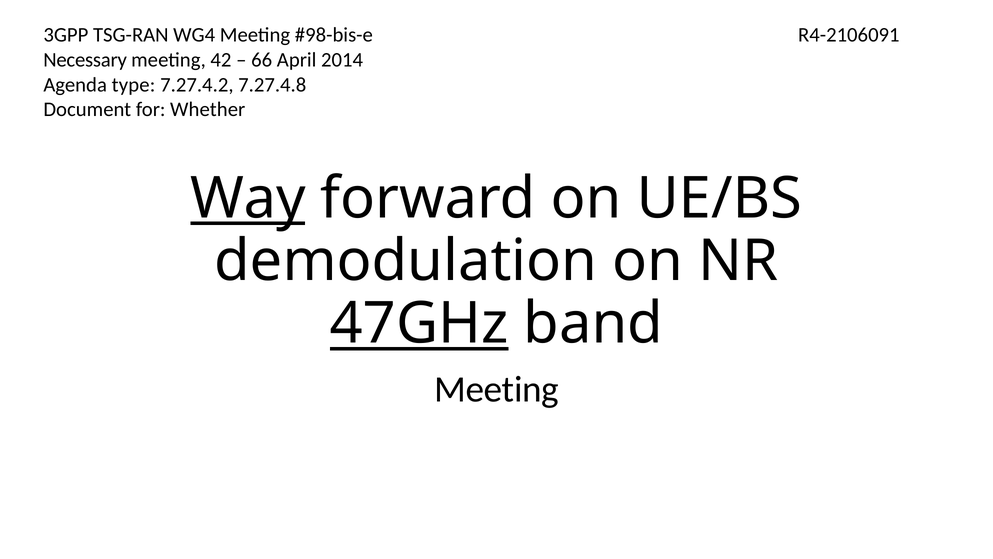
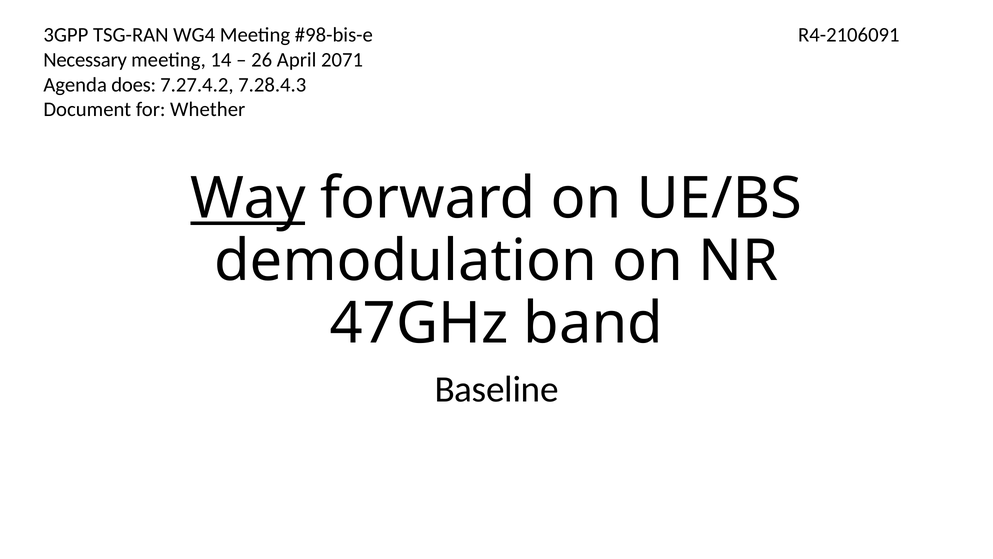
42: 42 -> 14 (221, 60)
66: 66 -> 26 (262, 60)
2014: 2014 -> 2071 (342, 60)
type: type -> does (134, 85)
7.27.4.8: 7.27.4.8 -> 7.28.4.3 (272, 85)
47GHz underline: present -> none (419, 323)
Meeting: Meeting -> Baseline (497, 389)
